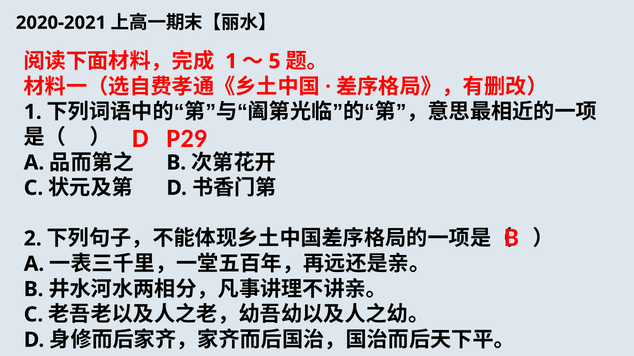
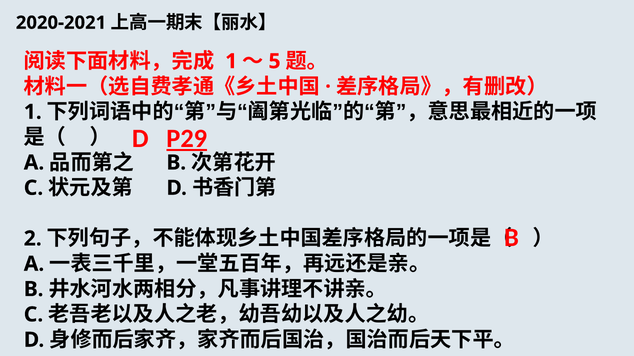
P29 underline: none -> present (187, 139)
